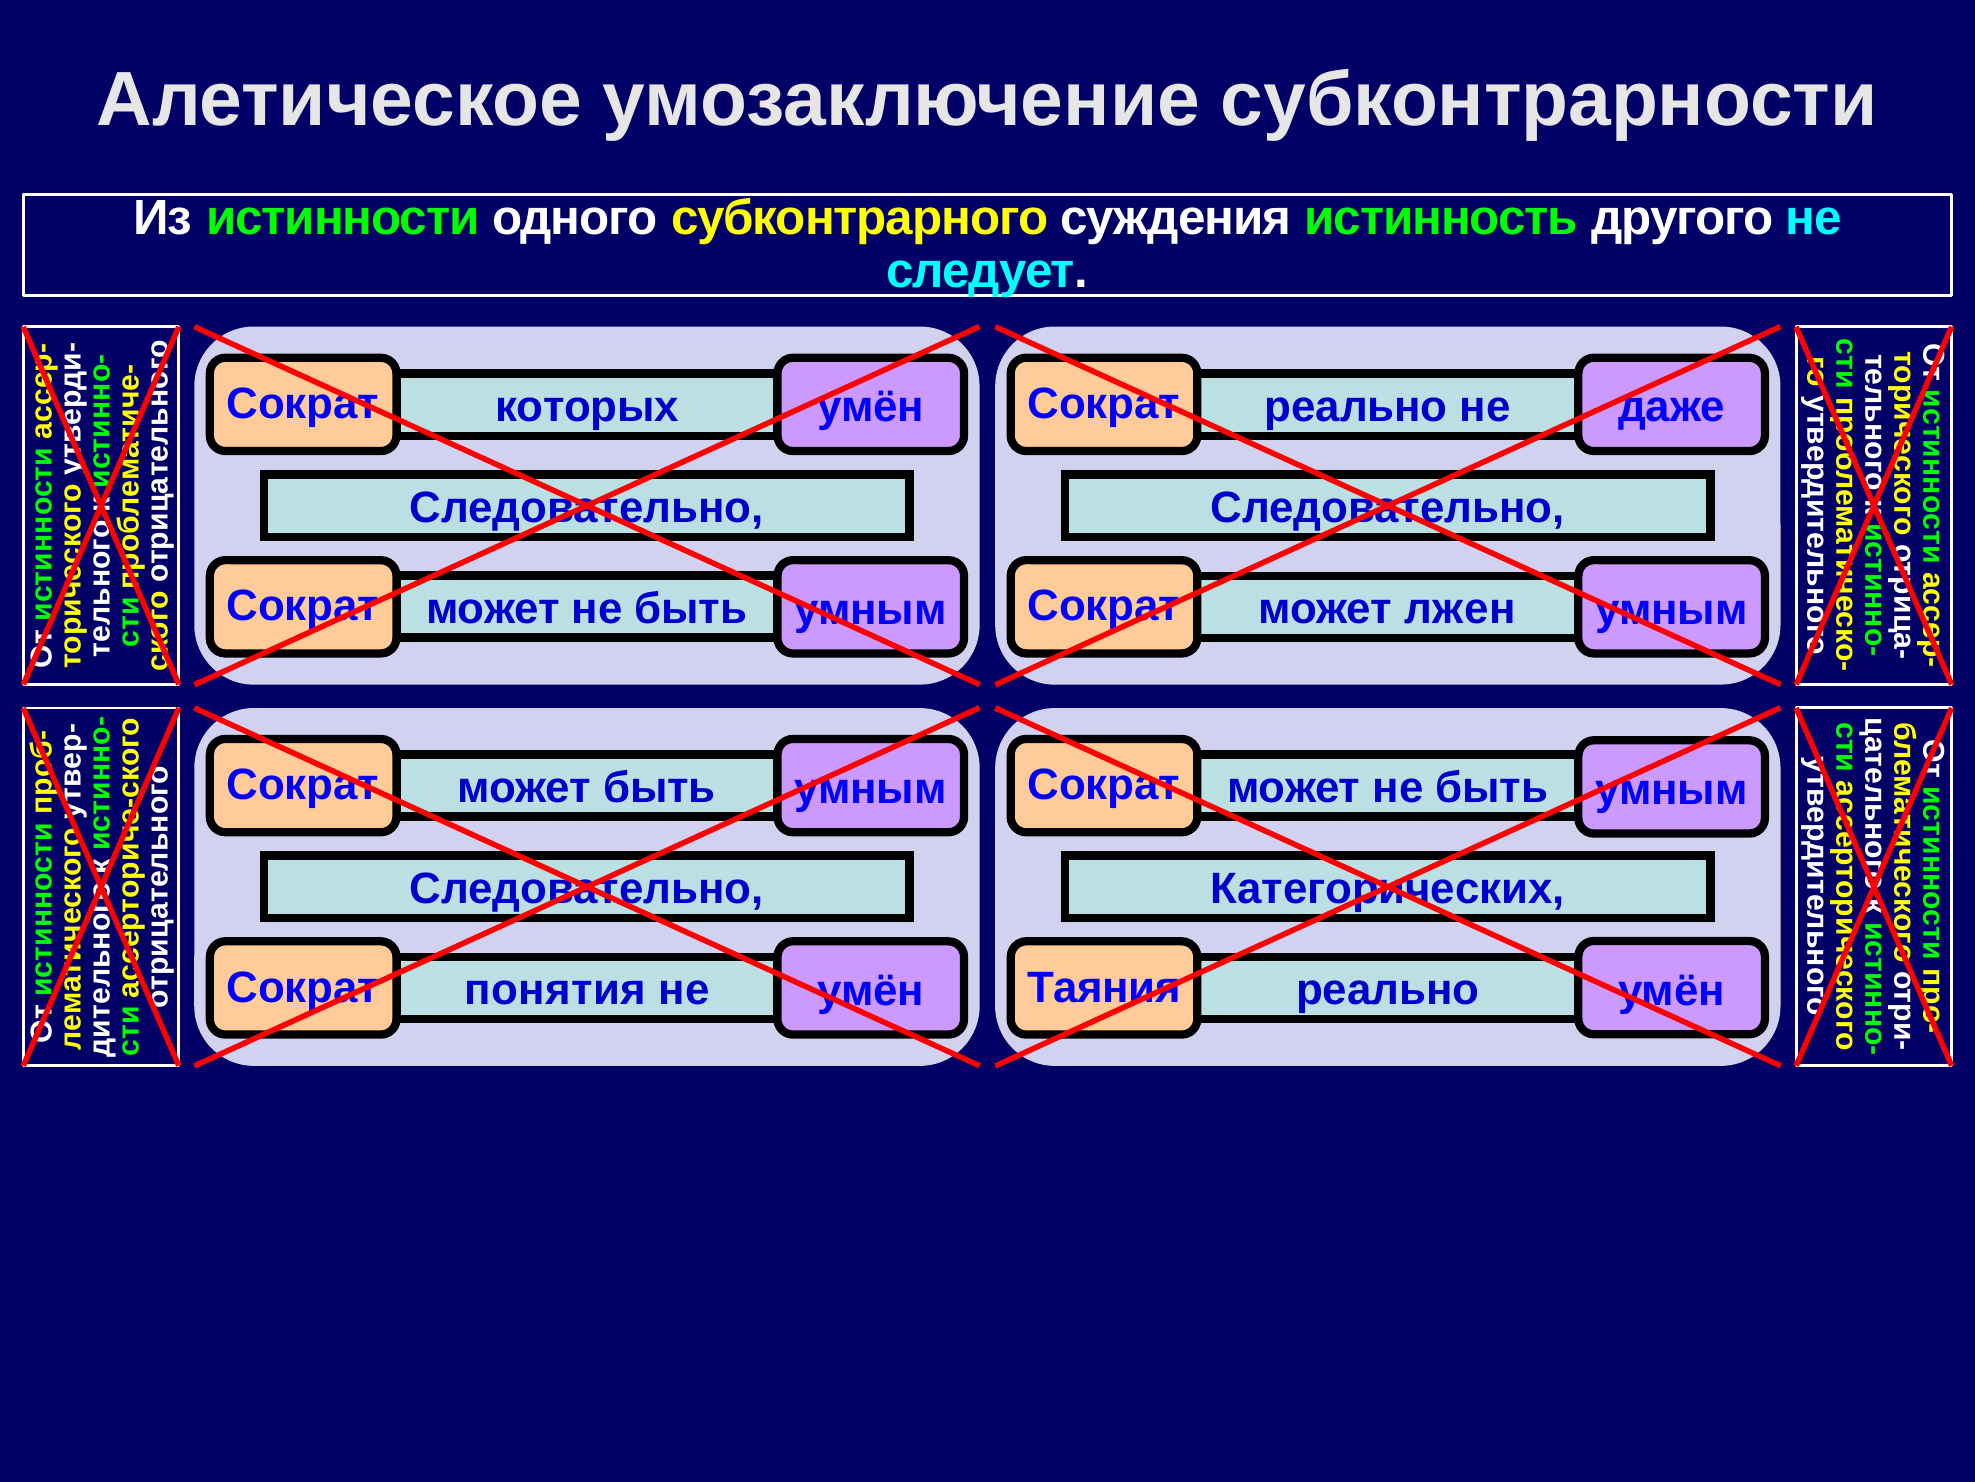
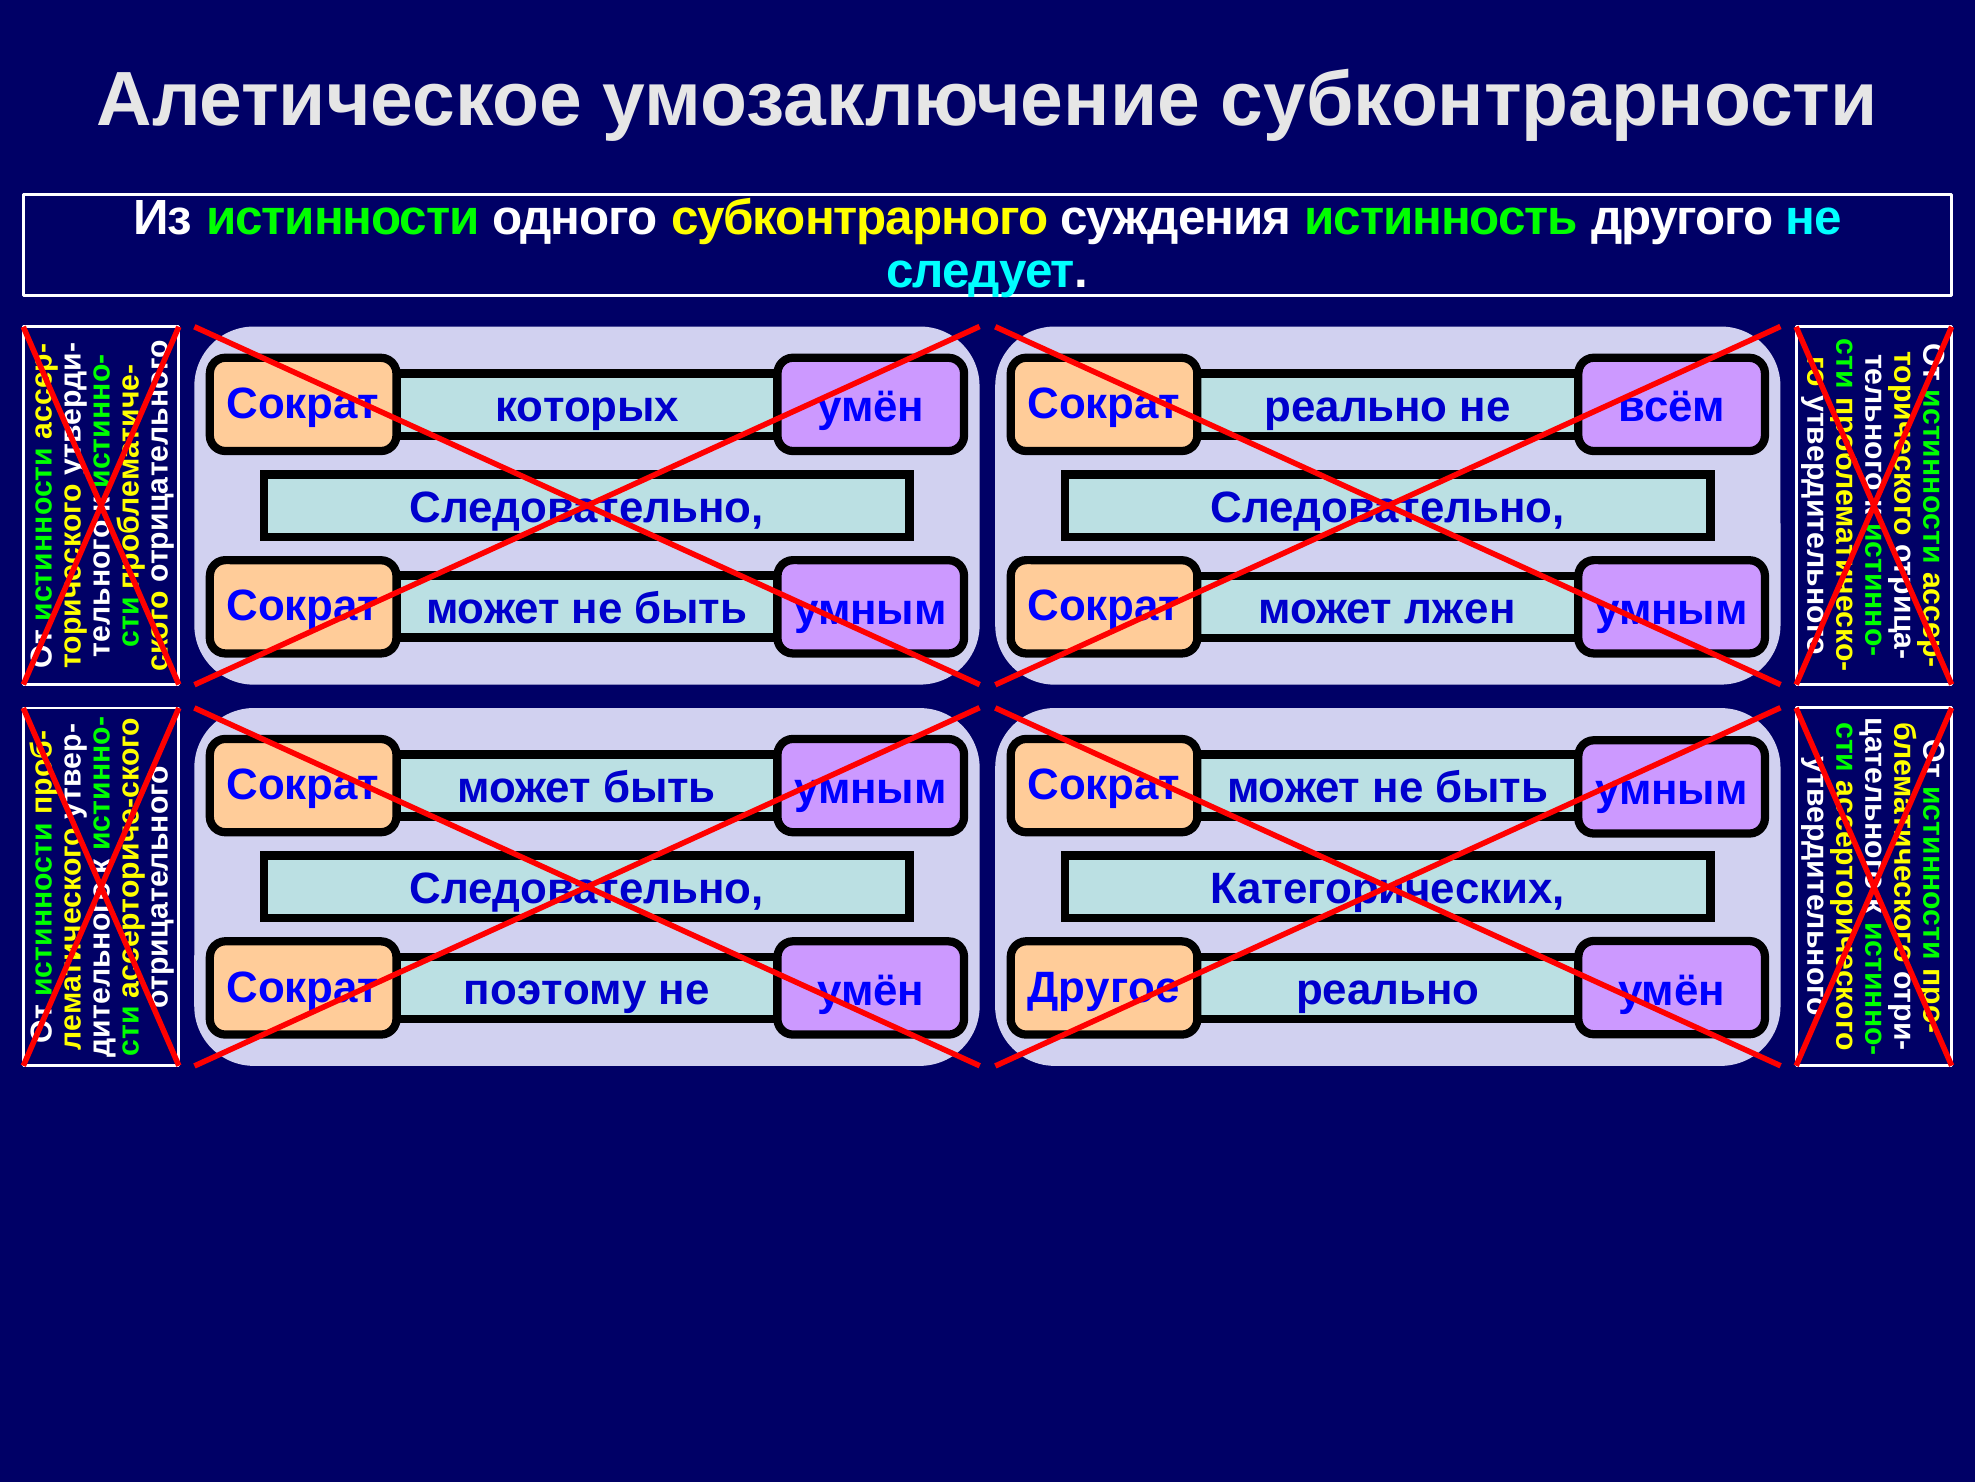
даже: даже -> всём (1672, 407)
Таяния: Таяния -> Другое (1104, 987)
понятия: понятия -> поэтому (555, 990)
